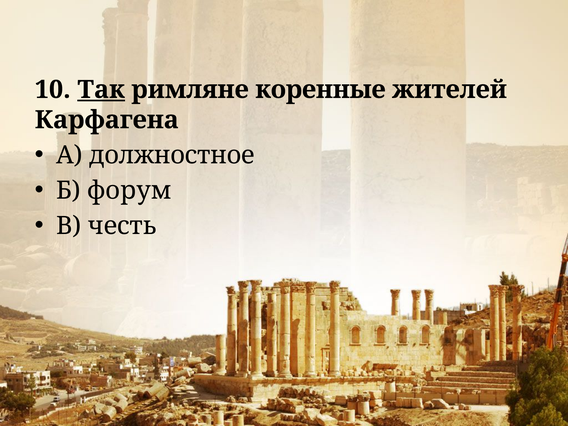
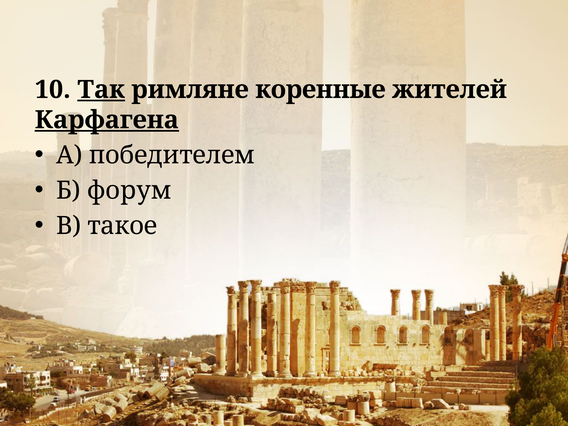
Карфагена underline: none -> present (107, 120)
должностное: должностное -> победителем (172, 155)
честь: честь -> такое (122, 226)
